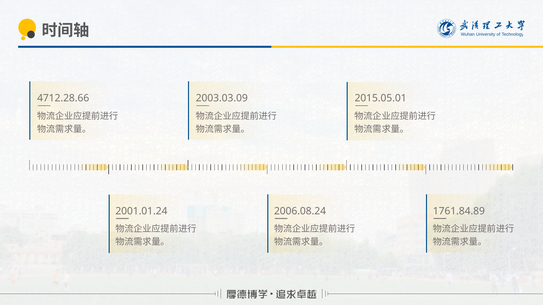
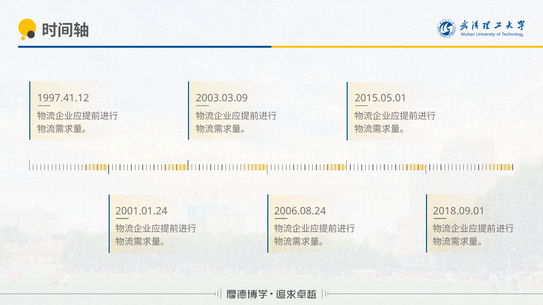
4712.28.66: 4712.28.66 -> 1997.41.12 (63, 98)
1761.84.89: 1761.84.89 -> 2018.09.01 (459, 211)
